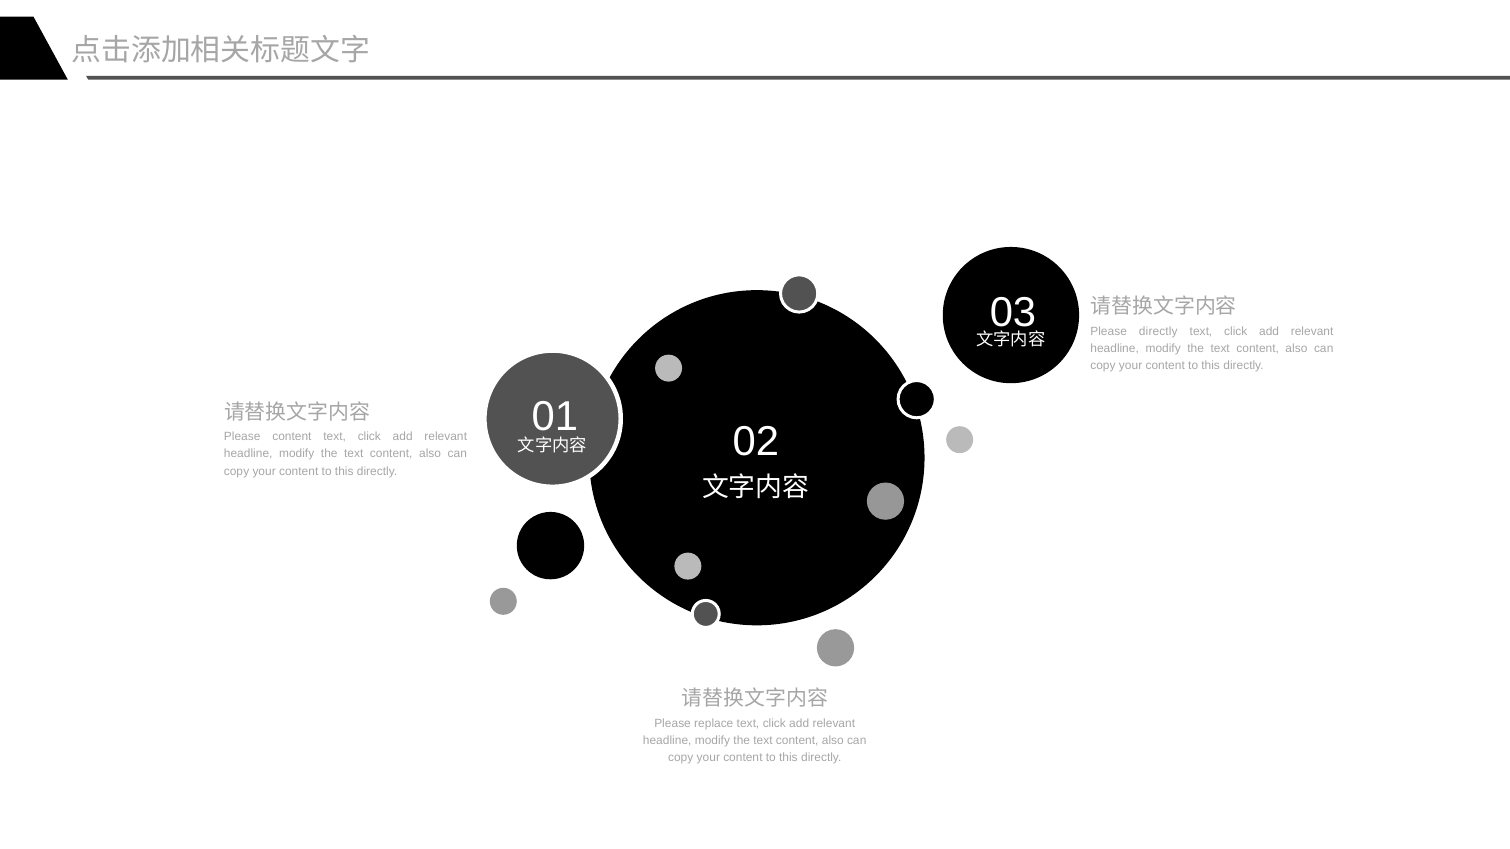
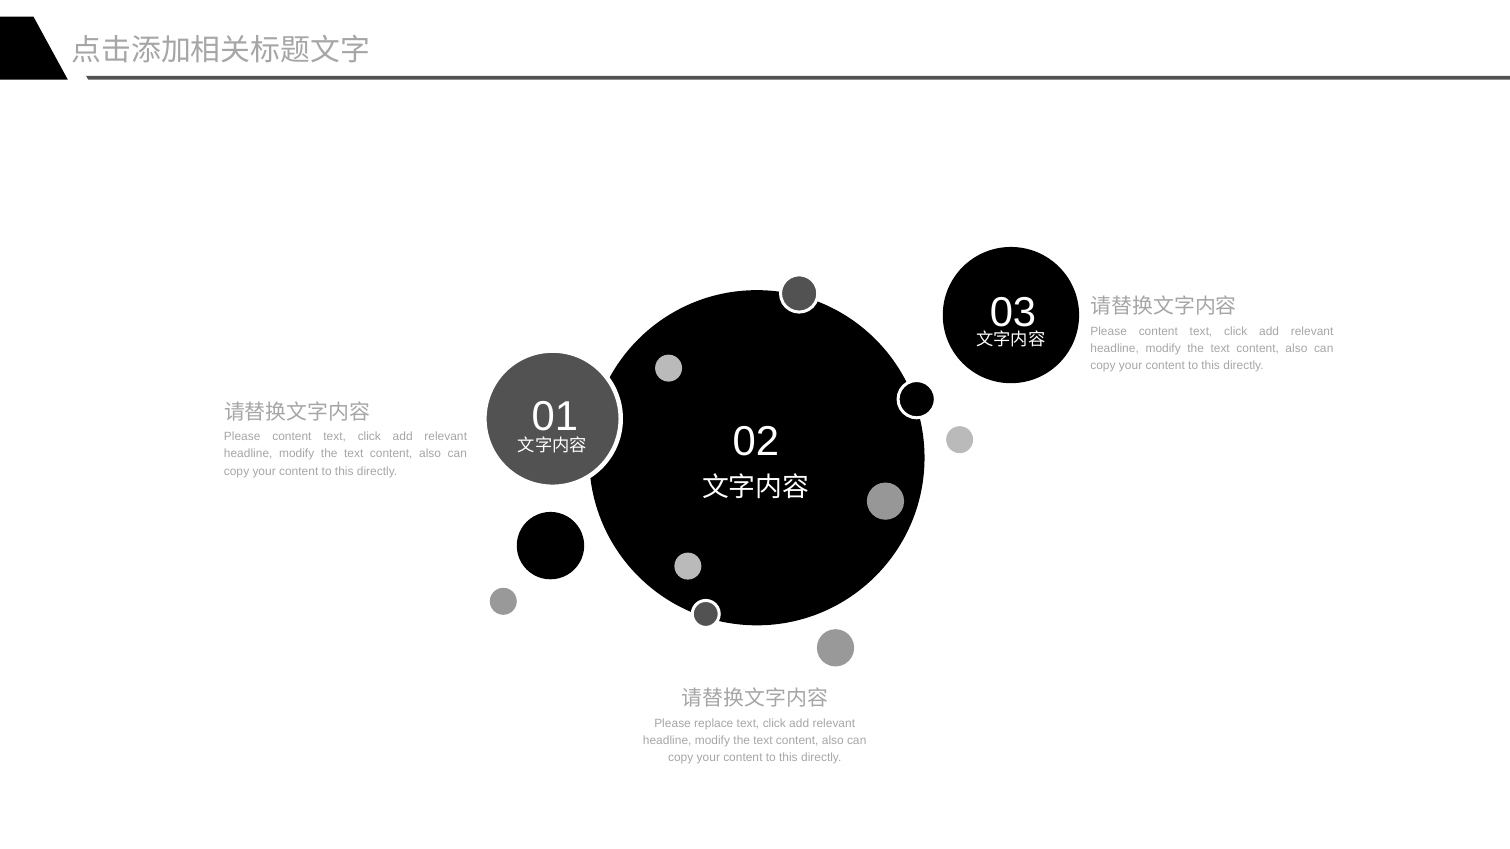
directly: directly -> content (1158, 331)
